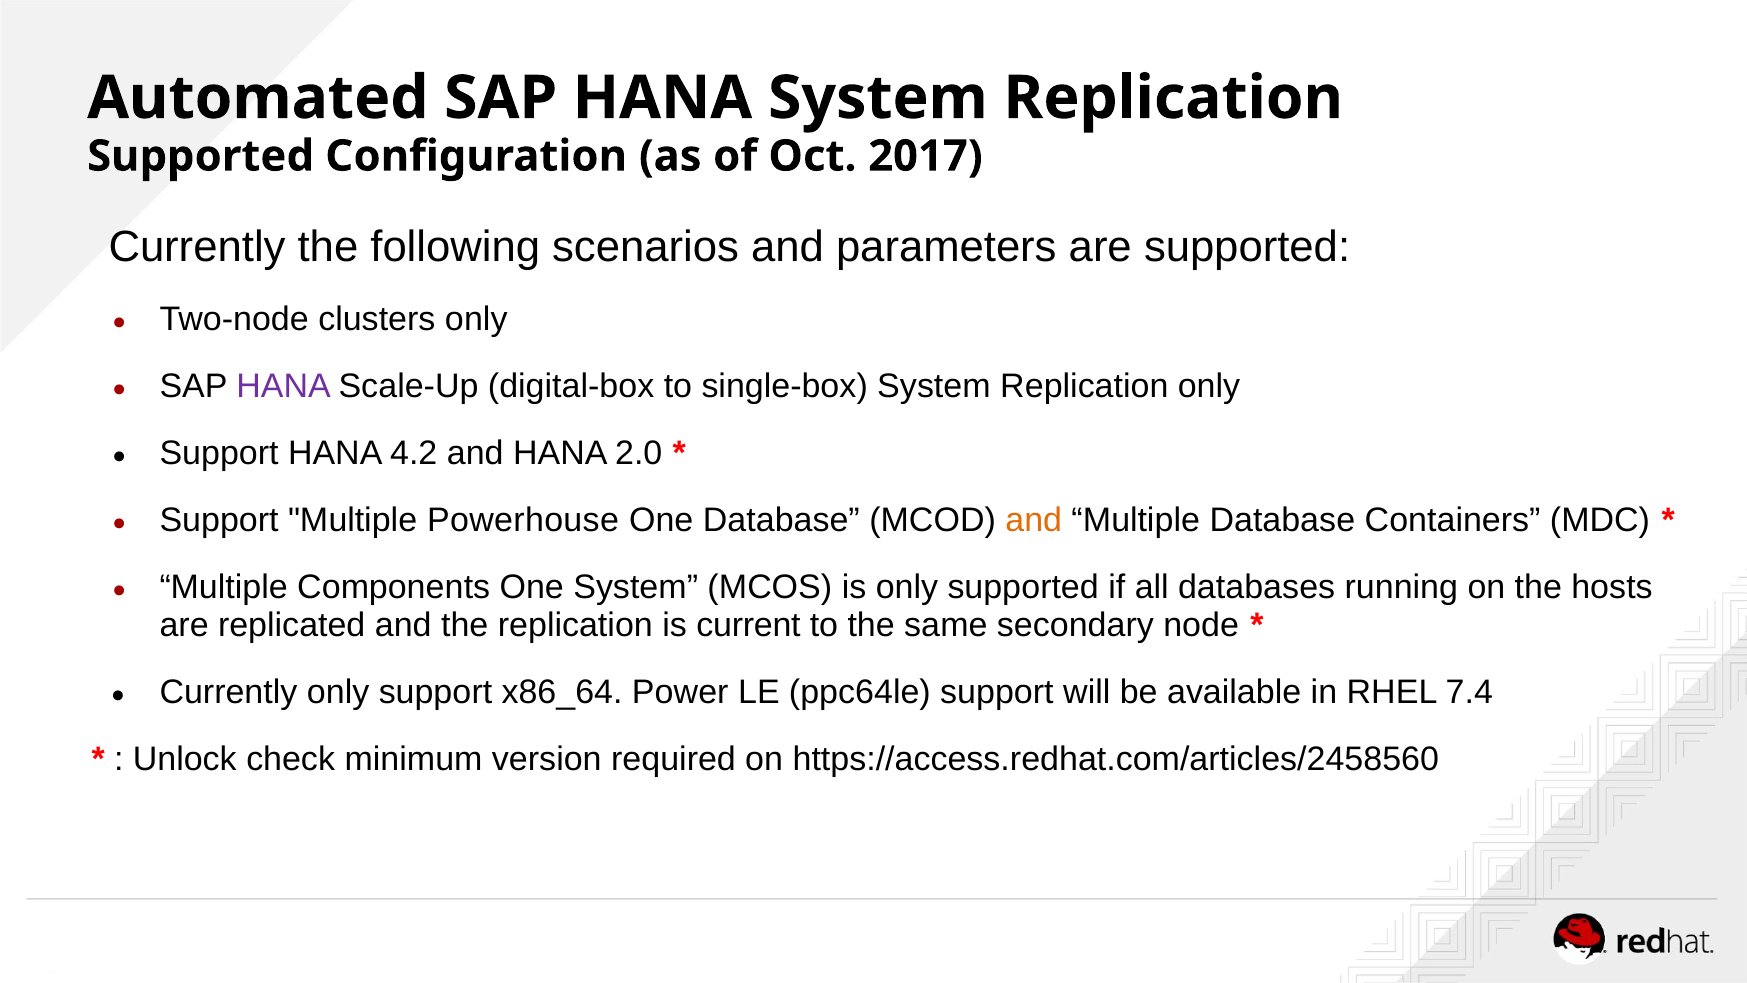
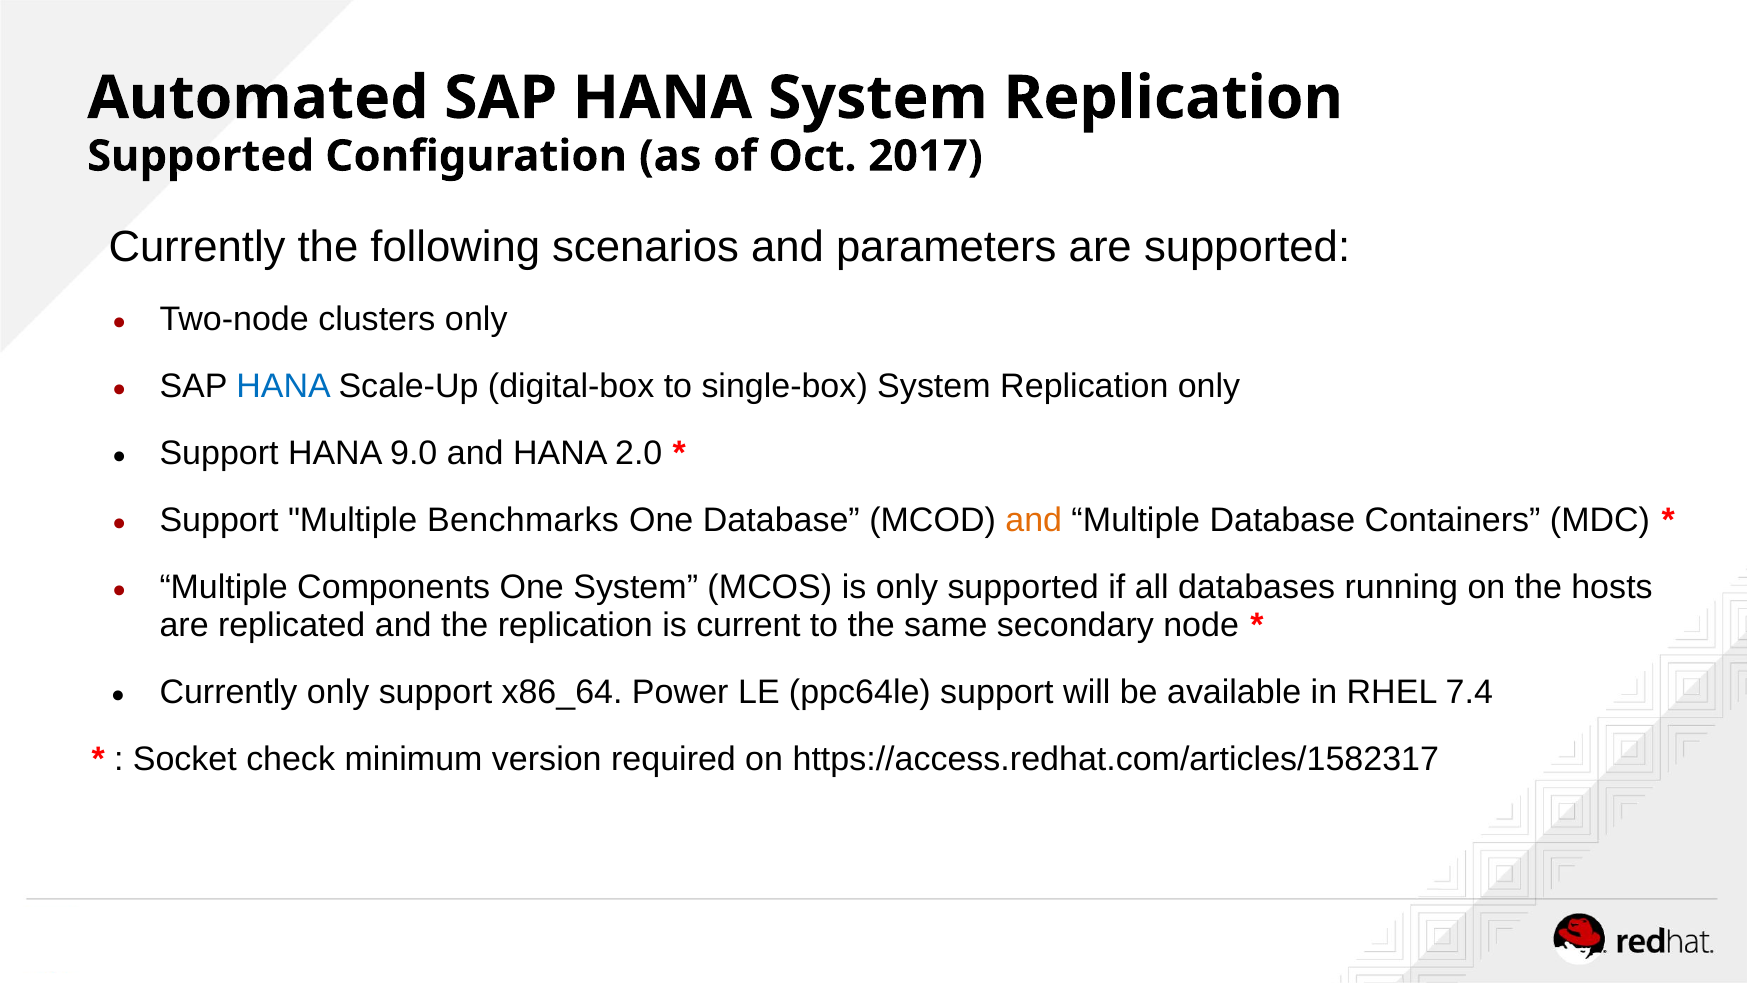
HANA colour: purple -> blue (284, 386)
4.2: 4.2 -> 9.0 (414, 453)
Powerhouse: Powerhouse -> Benchmarks (523, 520)
Unlock: Unlock -> Socket (185, 759)
https://access.redhat.com/articles/2458560: https://access.redhat.com/articles/2458560 -> https://access.redhat.com/articles/1582317 (1116, 759)
